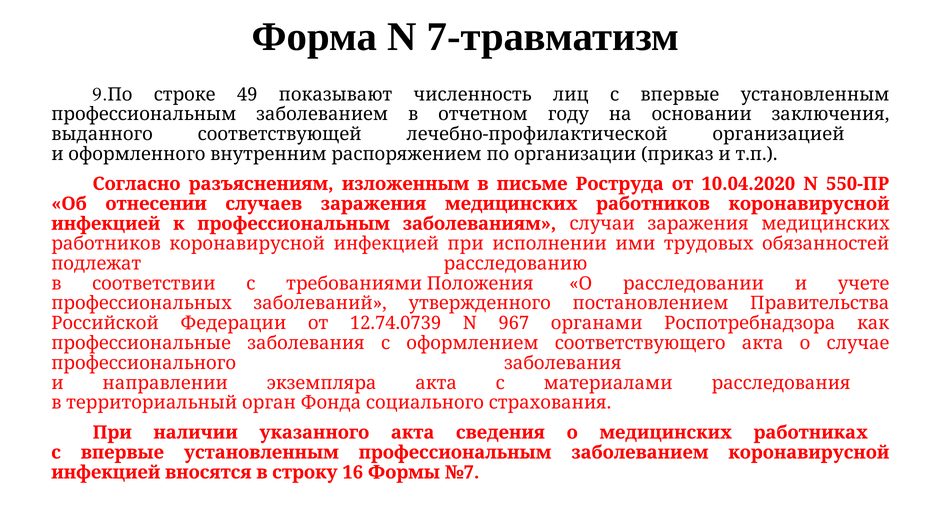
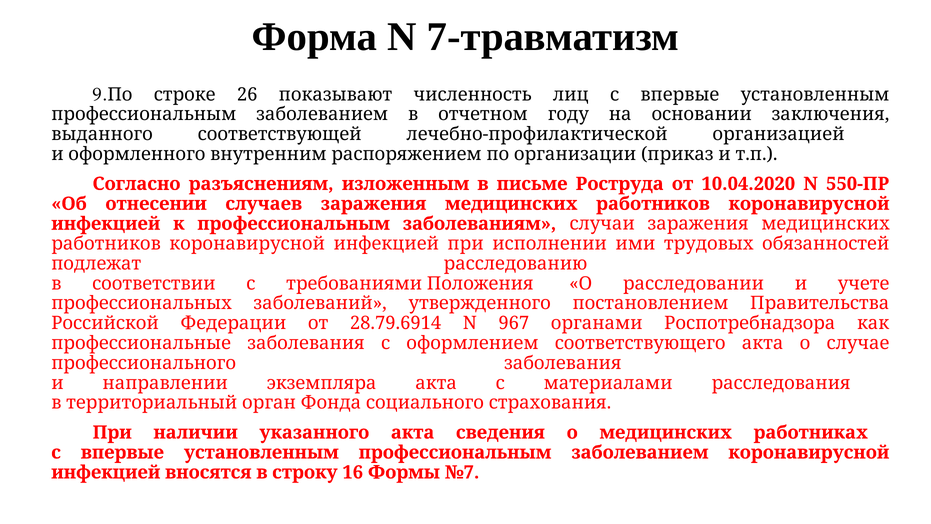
49: 49 -> 26 (247, 94)
12.74.0739: 12.74.0739 -> 28.79.6914 (396, 323)
